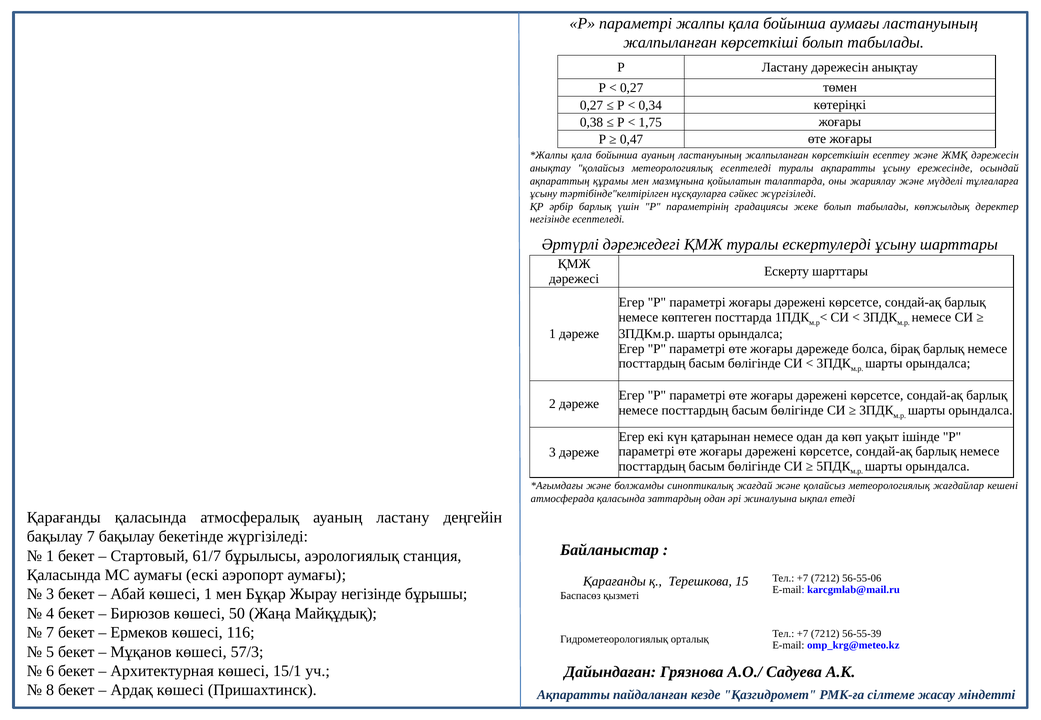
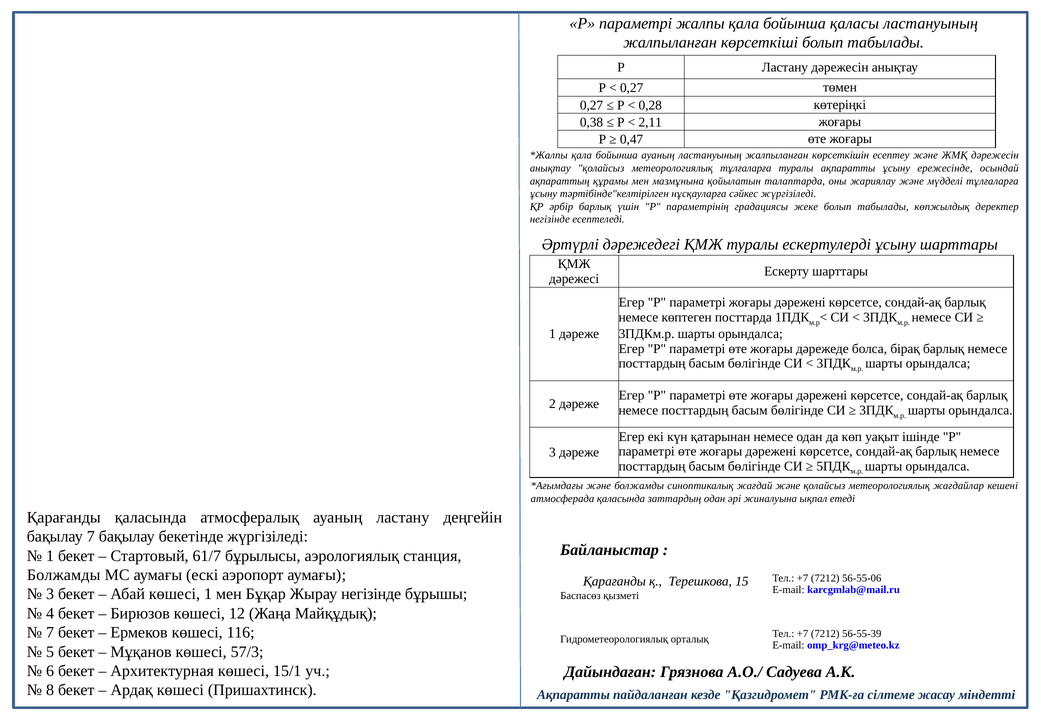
бойынша аумағы: аумағы -> қаласы (854, 24)
0,34: 0,34 -> 0,28 (650, 105)
1,75: 1,75 -> 2,11 (650, 123)
метеорологиялық есептеледі: есептеледі -> тұлғаларға (746, 168)
Қаласында: Қаласында -> Болжамды (64, 576)
50: 50 -> 12 (237, 614)
